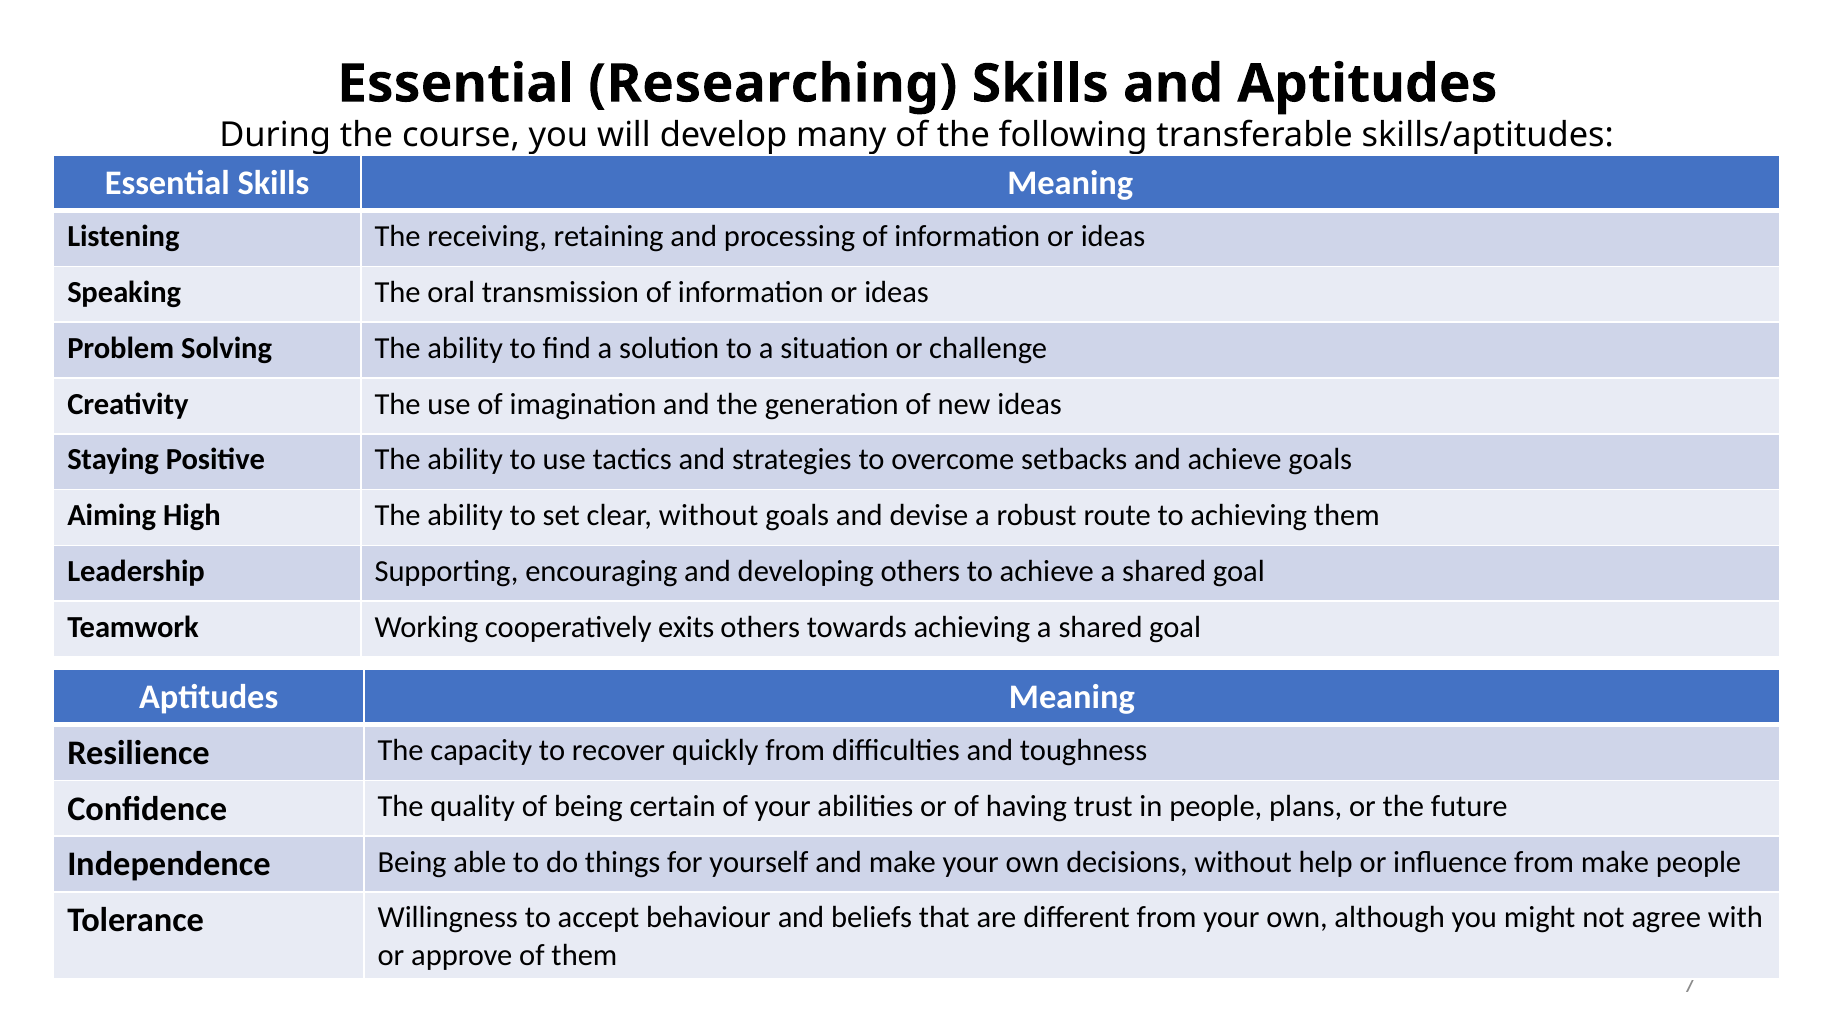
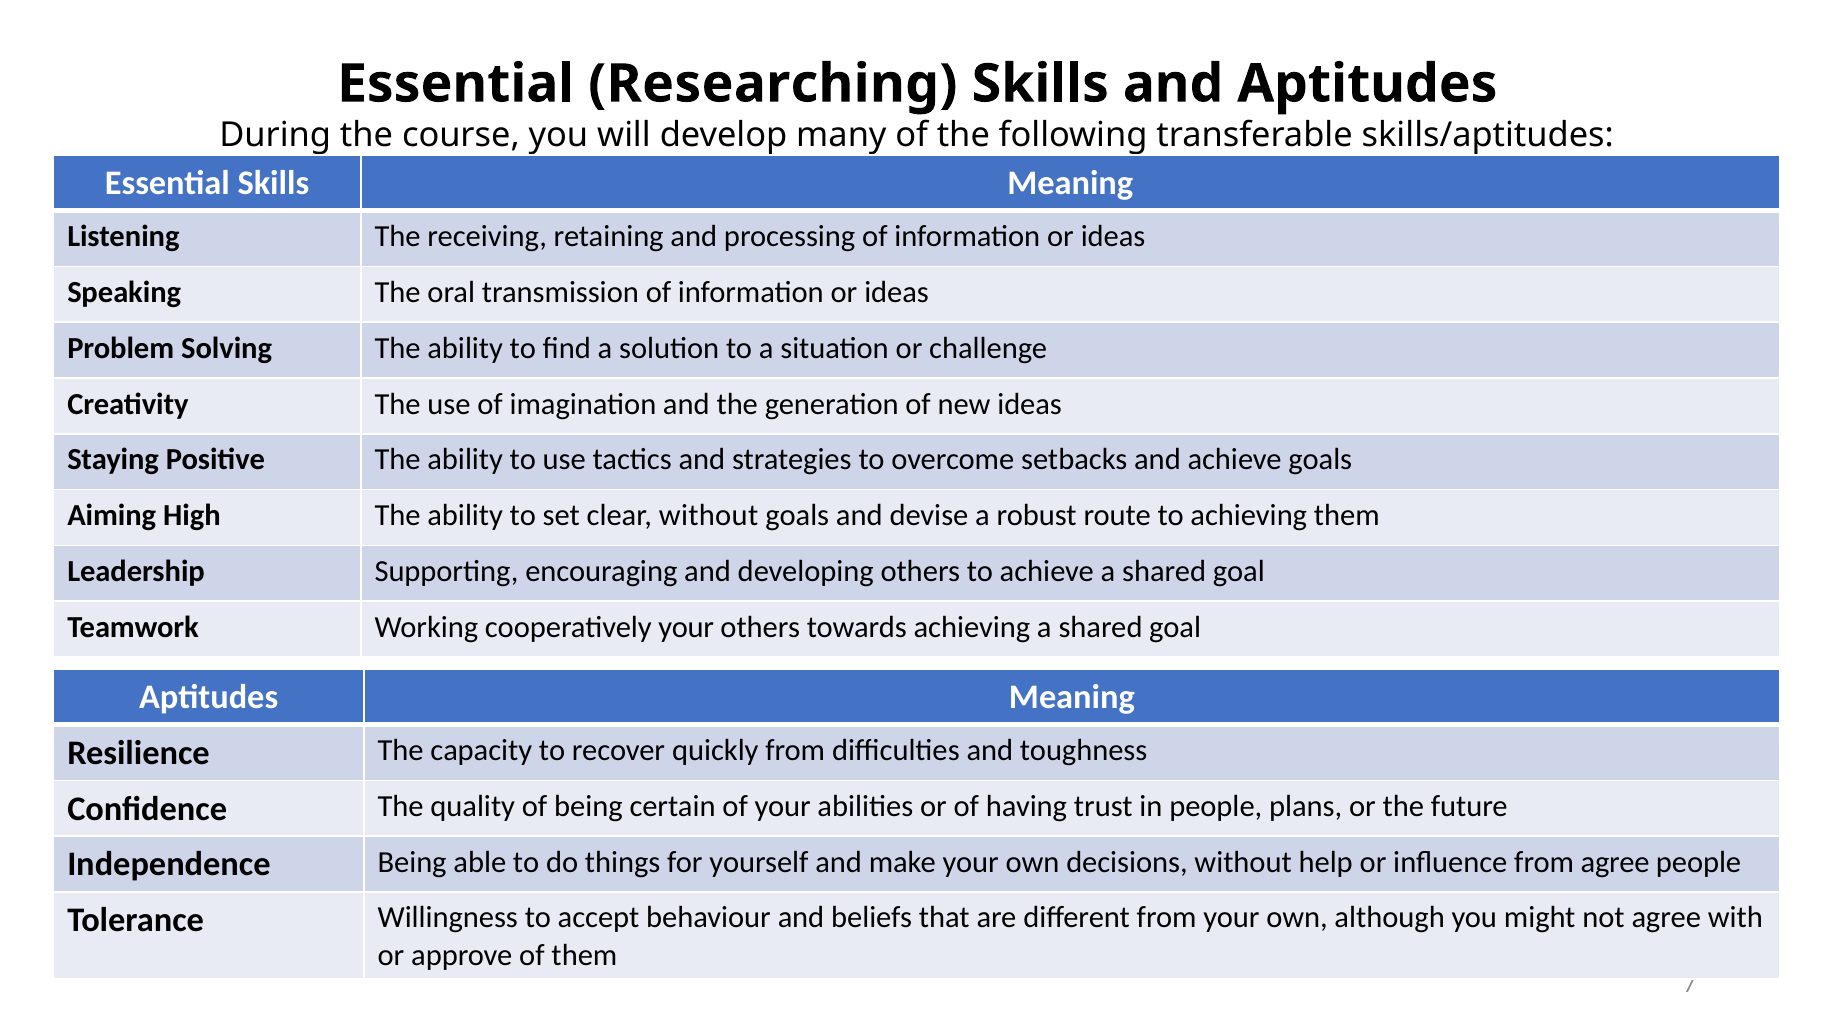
cooperatively exits: exits -> your (686, 627)
from make: make -> agree (1615, 862)
